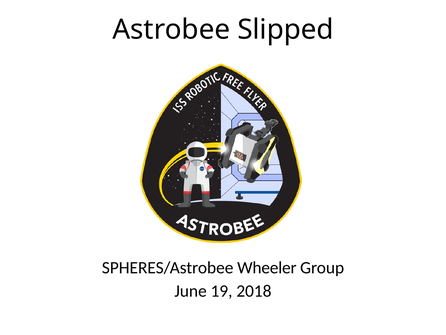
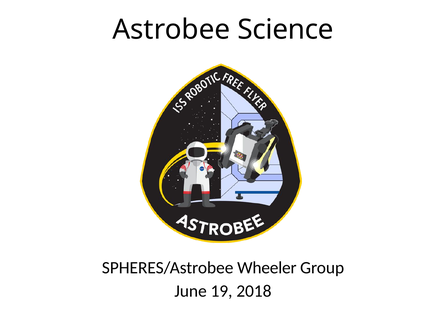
Slipped: Slipped -> Science (286, 29)
